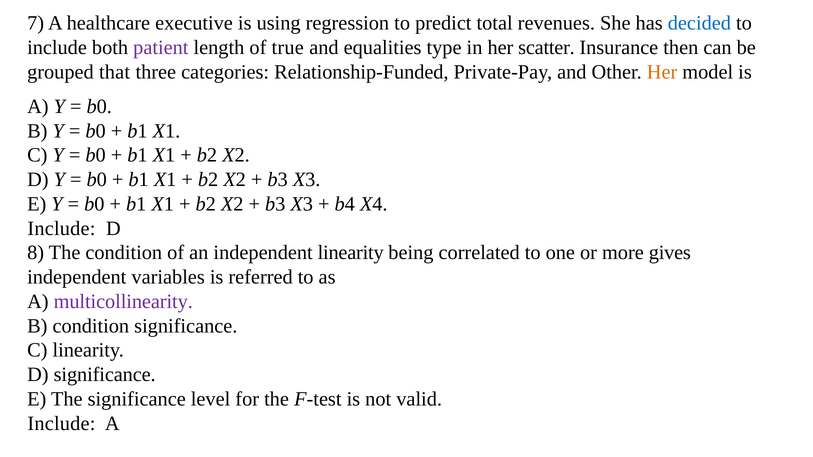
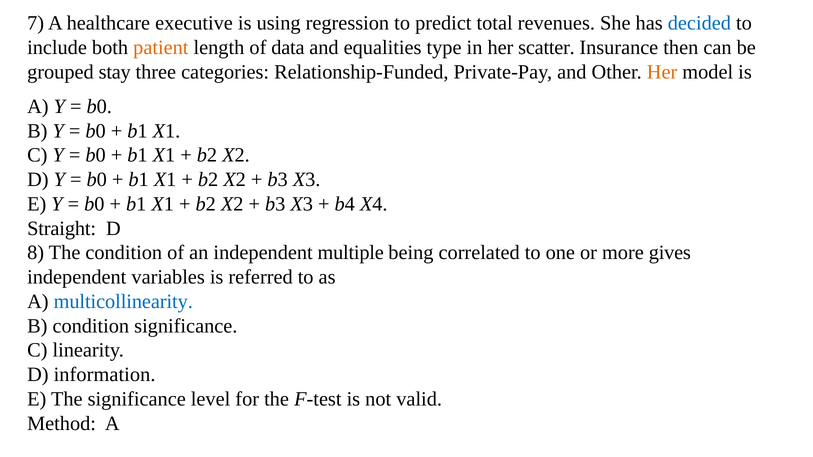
patient colour: purple -> orange (161, 48)
true: true -> data (288, 48)
that: that -> stay (115, 72)
Include: Include -> Straight (62, 228)
independent linearity: linearity -> multiple (351, 253)
multicollinearity colour: purple -> blue (123, 302)
D significance: significance -> information (105, 375)
Include: Include -> Method (62, 424)
